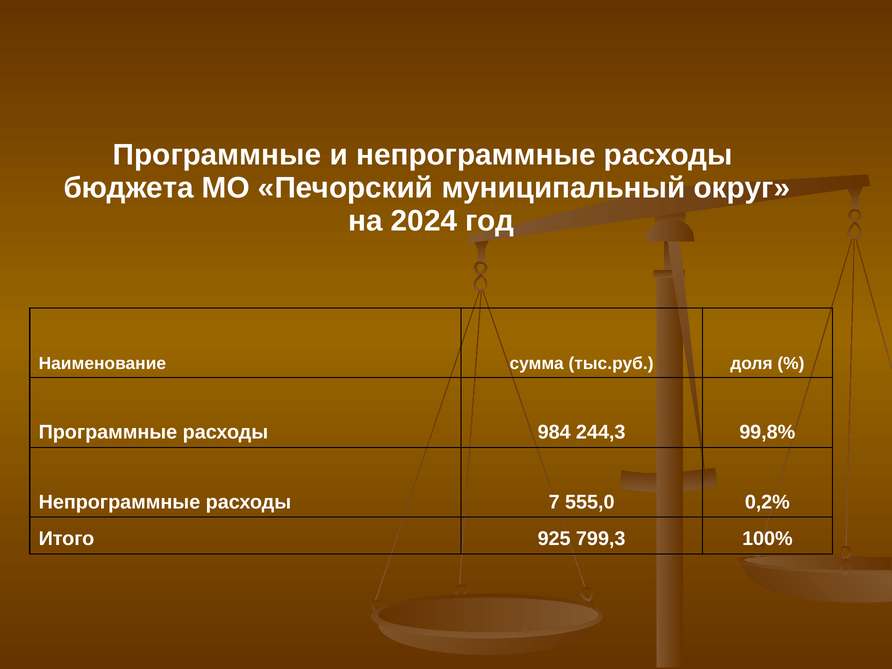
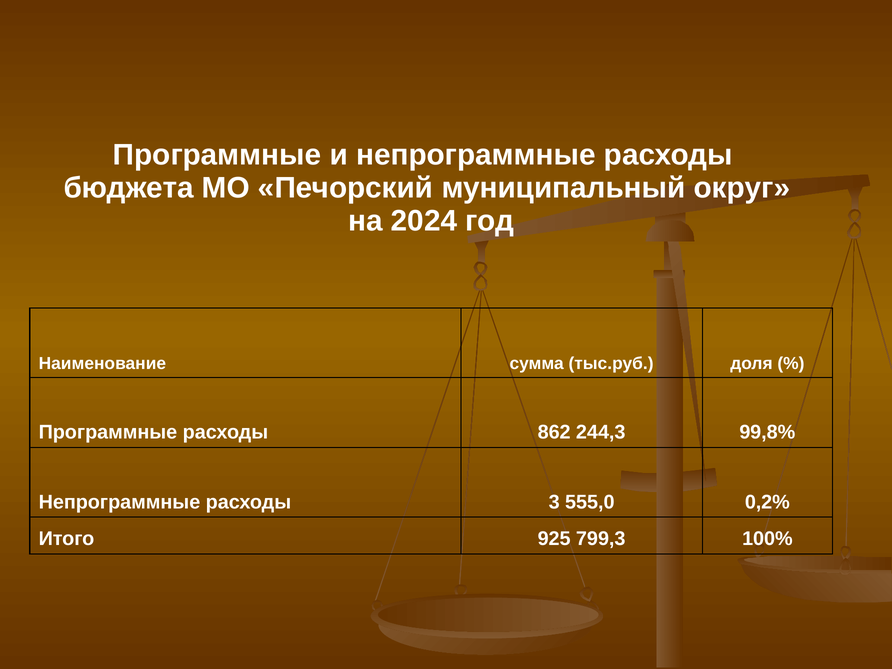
984: 984 -> 862 (554, 432)
7: 7 -> 3 (554, 502)
